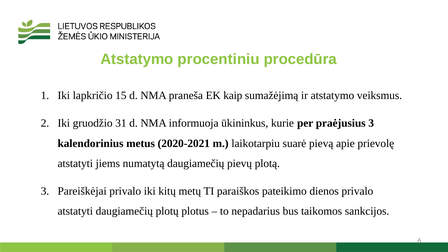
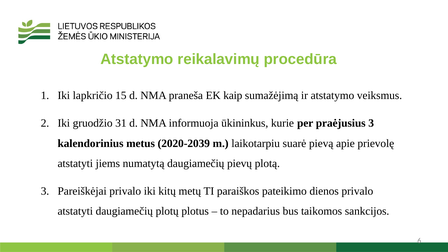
procentiniu: procentiniu -> reikalavimų (219, 59)
2020-2021: 2020-2021 -> 2020-2039 (184, 143)
